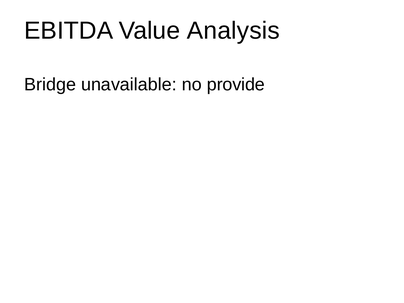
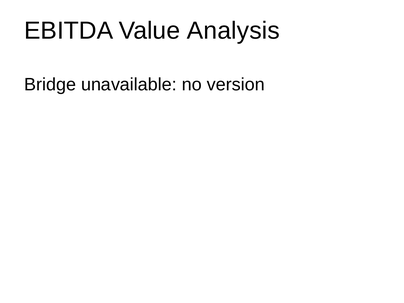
provide: provide -> version (236, 85)
